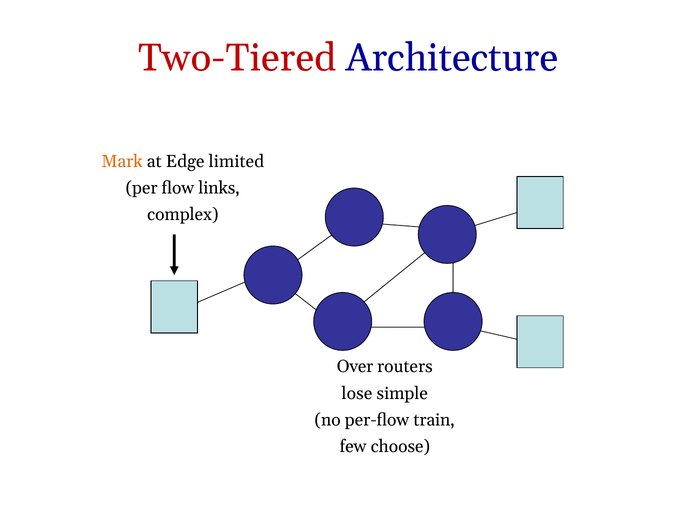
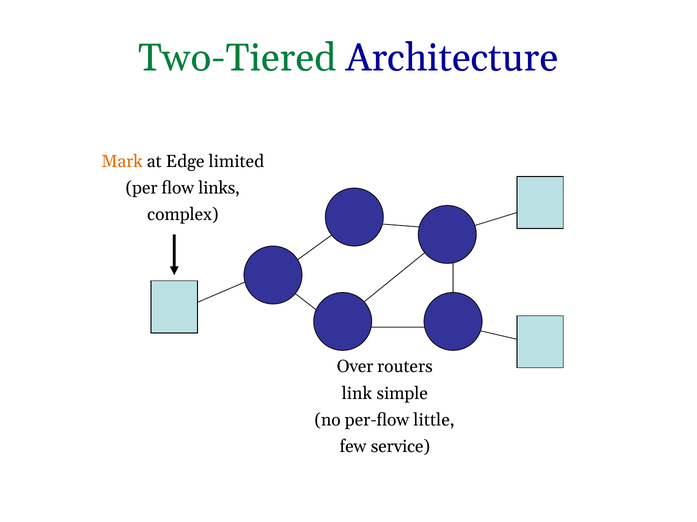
Two-Tiered colour: red -> green (237, 58)
lose: lose -> link (357, 394)
train: train -> little (434, 421)
choose: choose -> service (400, 447)
